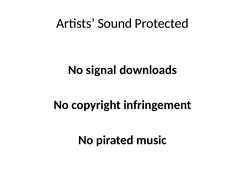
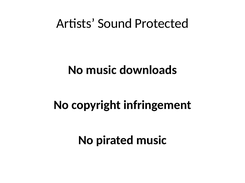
No signal: signal -> music (101, 70)
